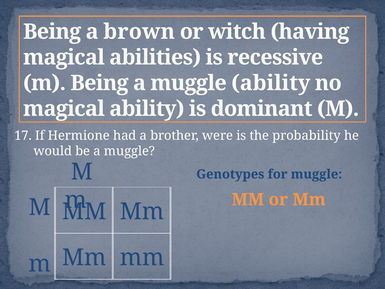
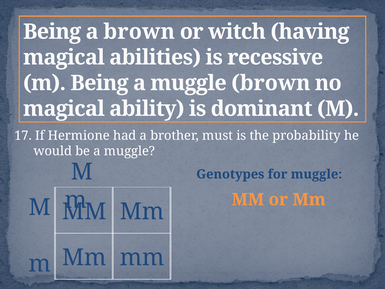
muggle ability: ability -> brown (271, 83)
were: were -> must (218, 136)
